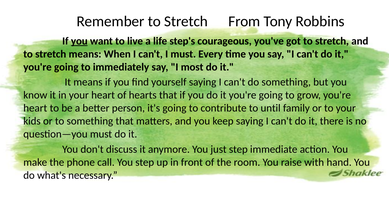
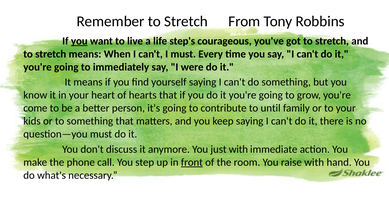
most: most -> were (192, 67)
heart: heart -> come (35, 108)
just step: step -> with (238, 149)
front underline: none -> present (192, 162)
